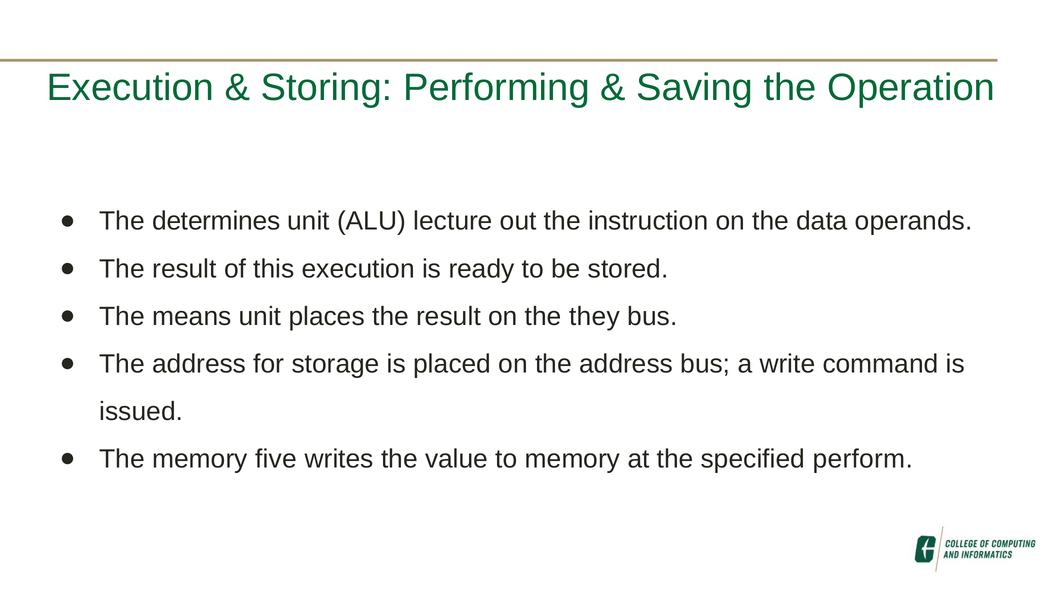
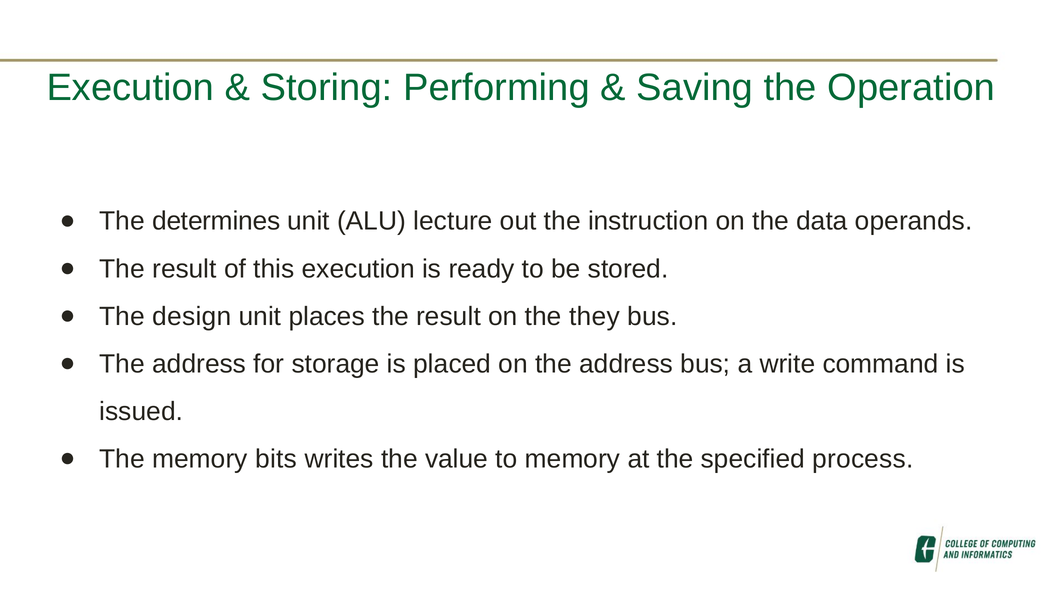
means: means -> design (192, 317)
five: five -> bits (276, 459)
perform: perform -> process (863, 459)
